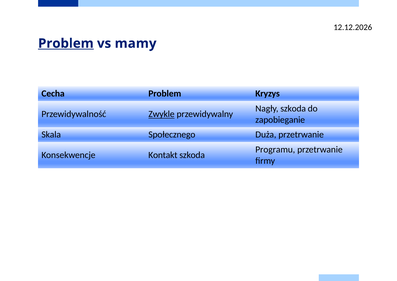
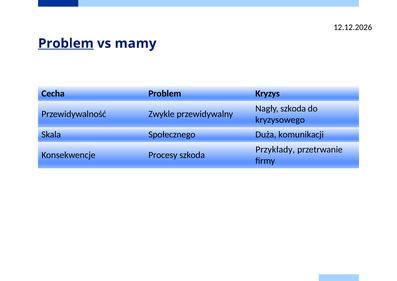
Zwykle underline: present -> none (161, 114)
zapobieganie: zapobieganie -> kryzysowego (280, 120)
Duża przetrwanie: przetrwanie -> komunikacji (301, 134)
Programu: Programu -> Przykłady (275, 149)
Kontakt: Kontakt -> Procesy (163, 155)
